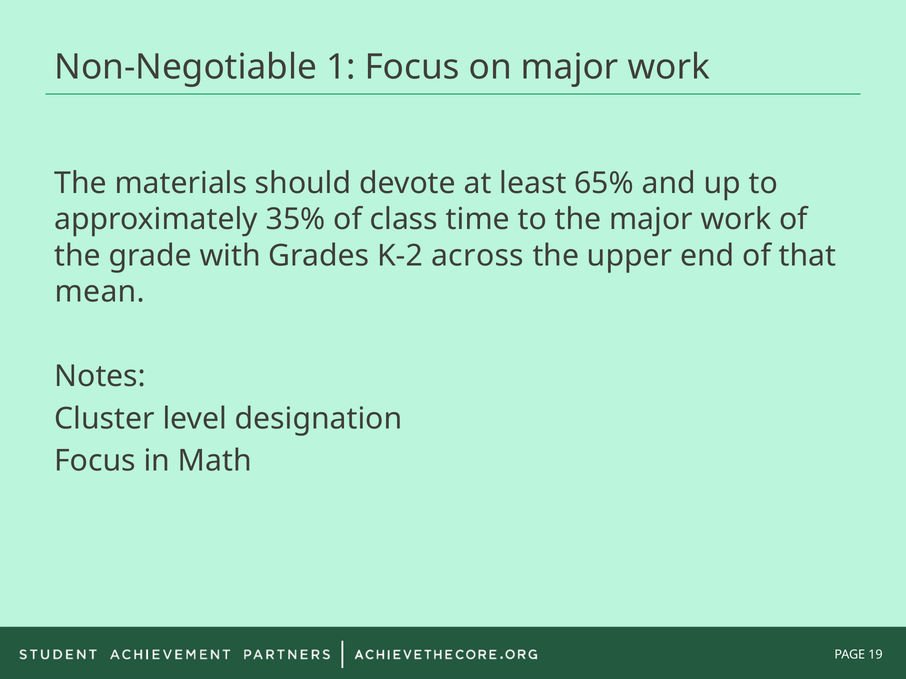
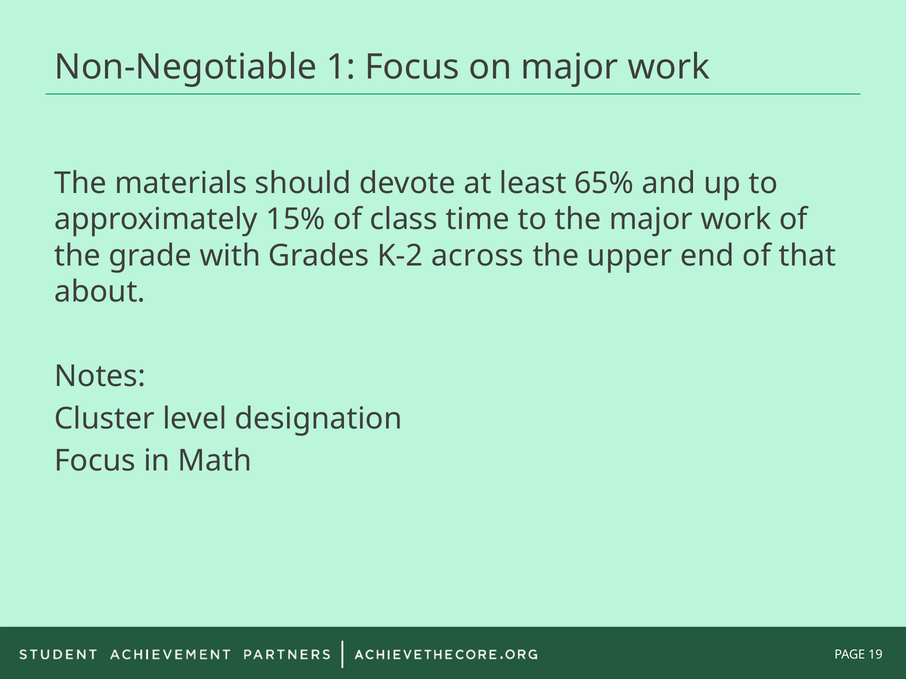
35%: 35% -> 15% (296, 220)
mean: mean -> about (100, 292)
